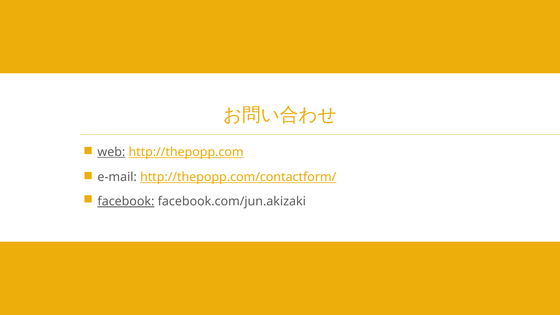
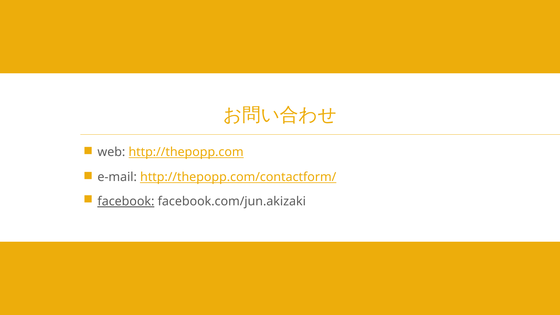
web underline: present -> none (111, 152)
